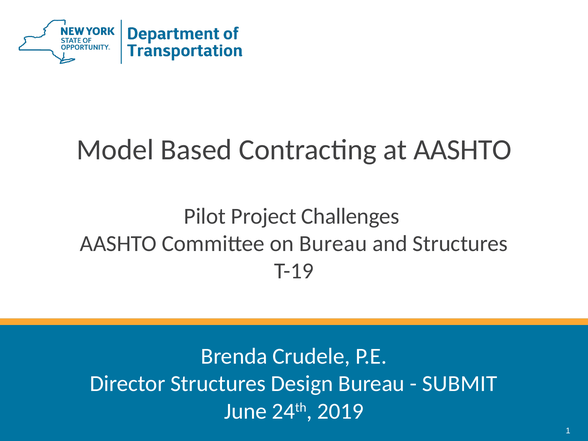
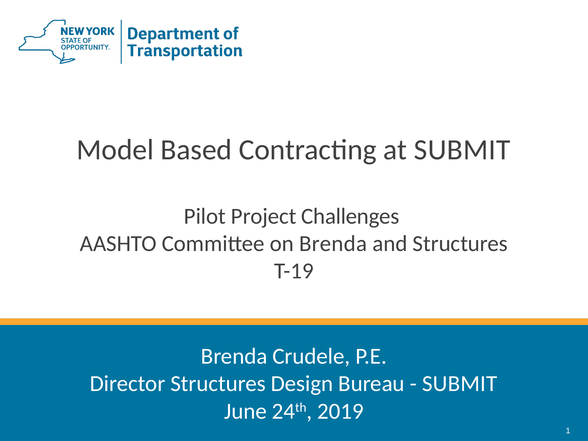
at AASHTO: AASHTO -> SUBMIT (462, 150)
on Bureau: Bureau -> Brenda (333, 244)
